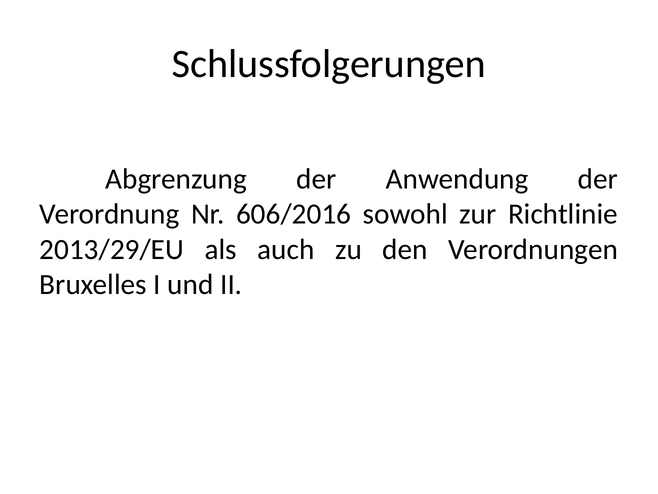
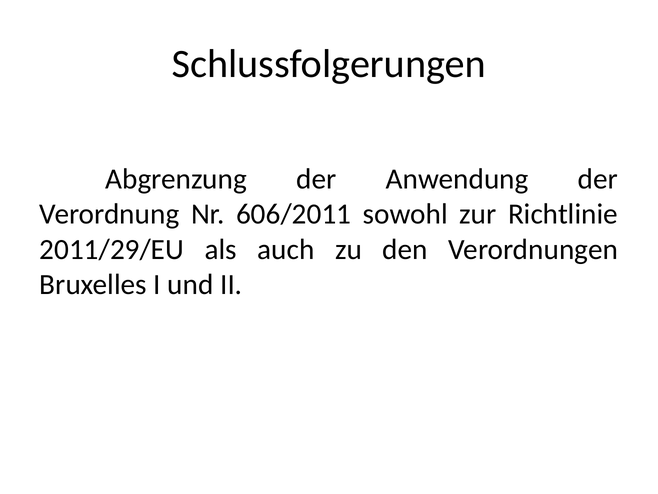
606/2016: 606/2016 -> 606/2011 (294, 214)
2013/29/EU: 2013/29/EU -> 2011/29/EU (112, 249)
